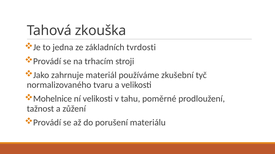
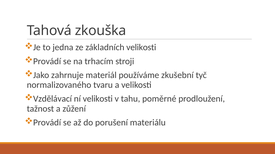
základních tvrdosti: tvrdosti -> velikosti (141, 48)
Mohelnice: Mohelnice -> Vzdělávací (53, 99)
